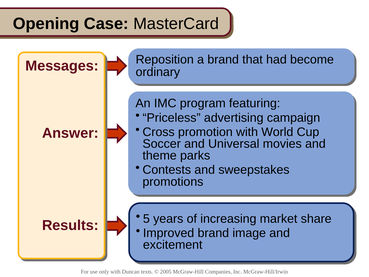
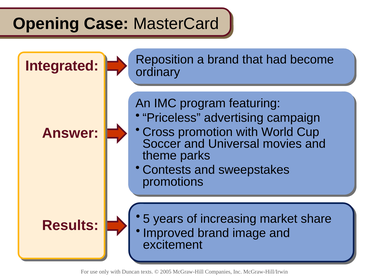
Messages: Messages -> Integrated (62, 66)
